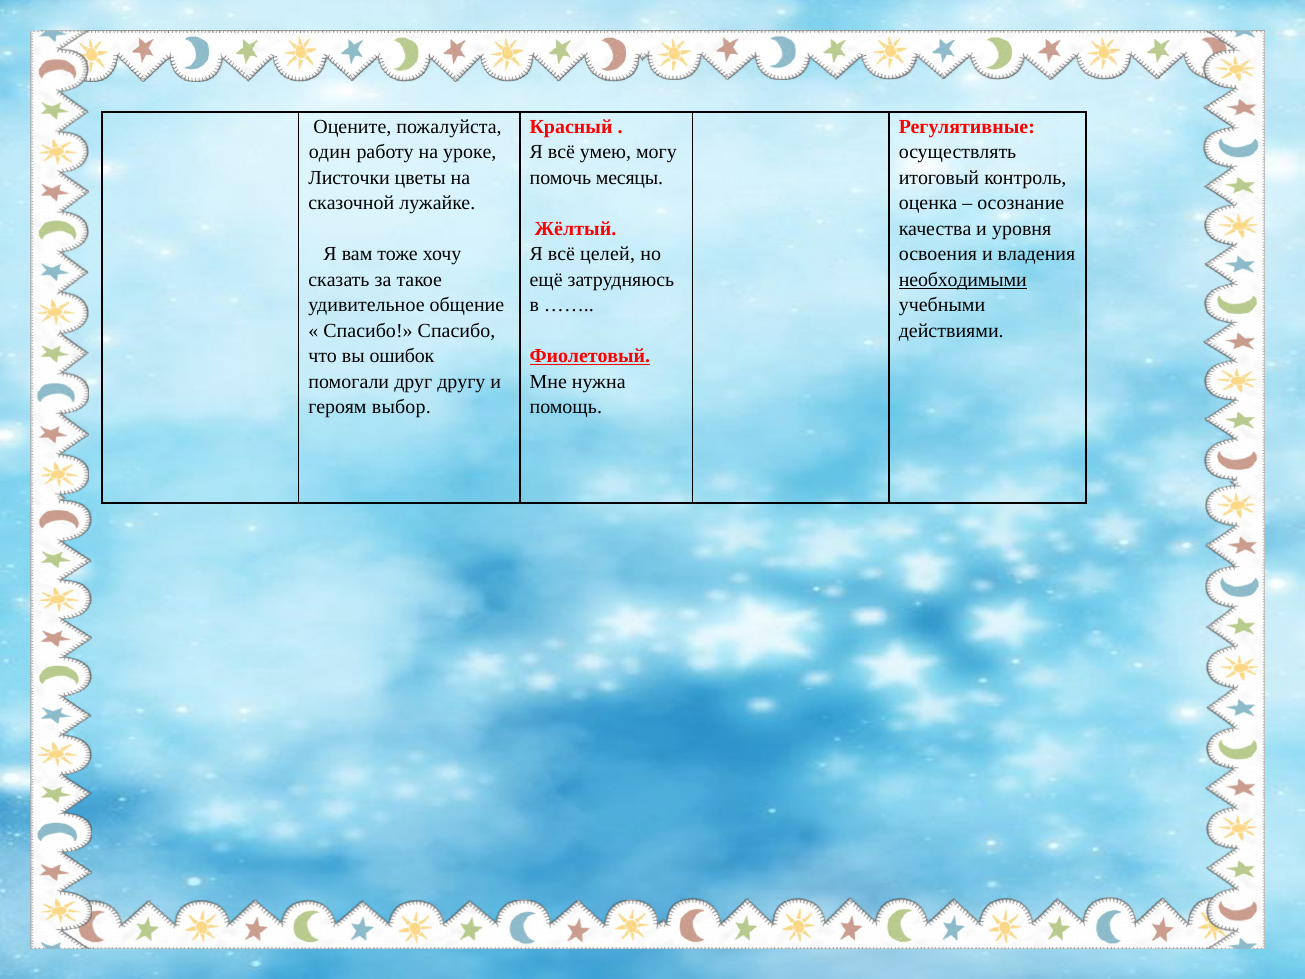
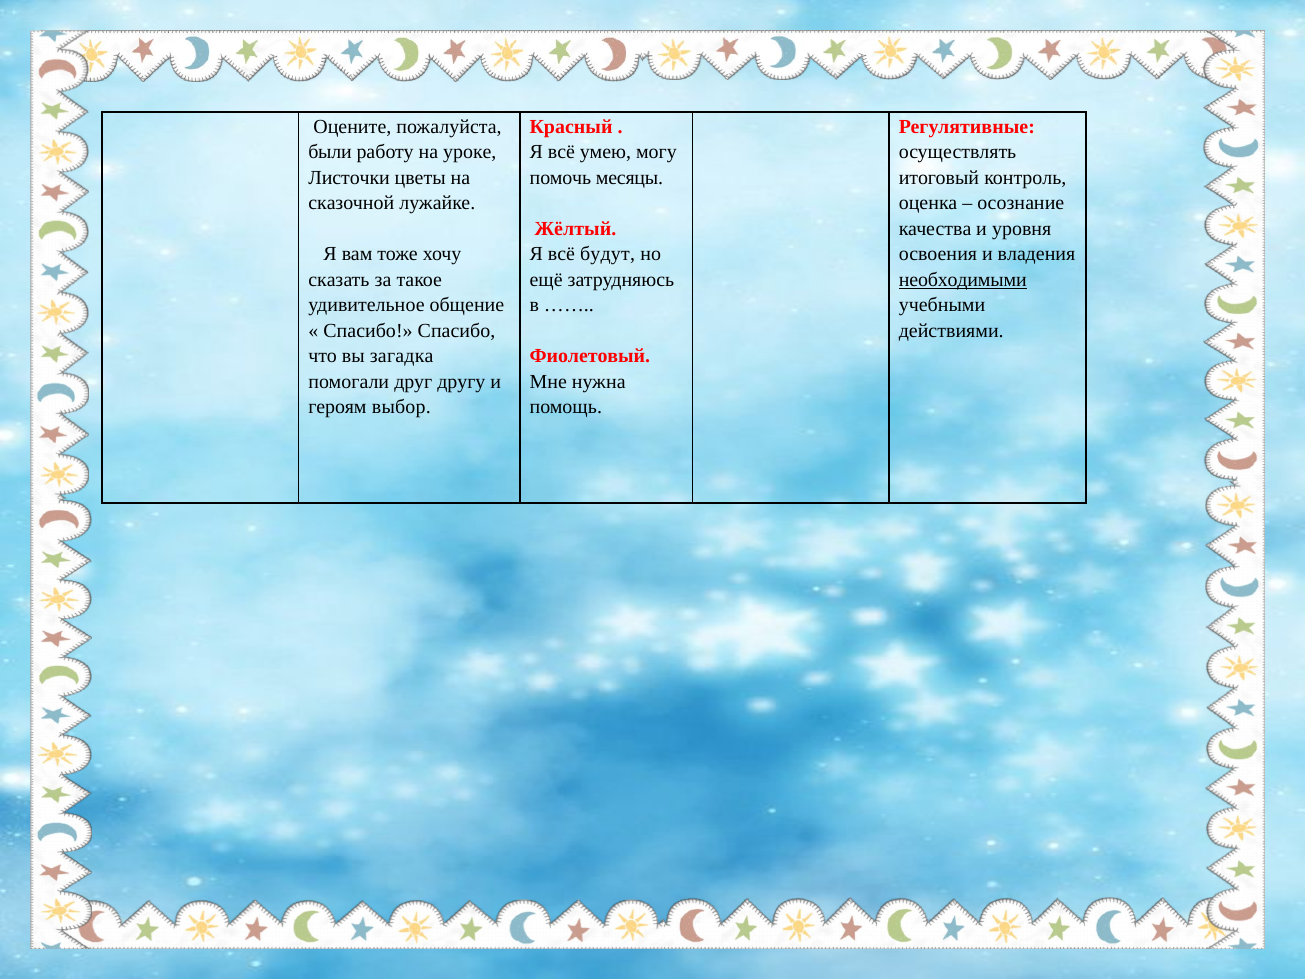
один: один -> были (330, 152)
целей: целей -> будут (608, 254)
ошибок: ошибок -> загадка (402, 356)
Фиолетовый underline: present -> none (590, 356)
